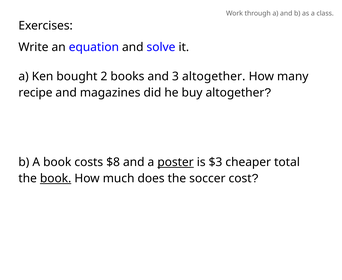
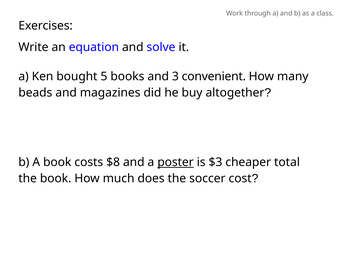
2: 2 -> 5 (104, 77)
3 altogether: altogether -> convenient (214, 77)
recipe: recipe -> beads (35, 93)
book underline: present -> none (56, 179)
